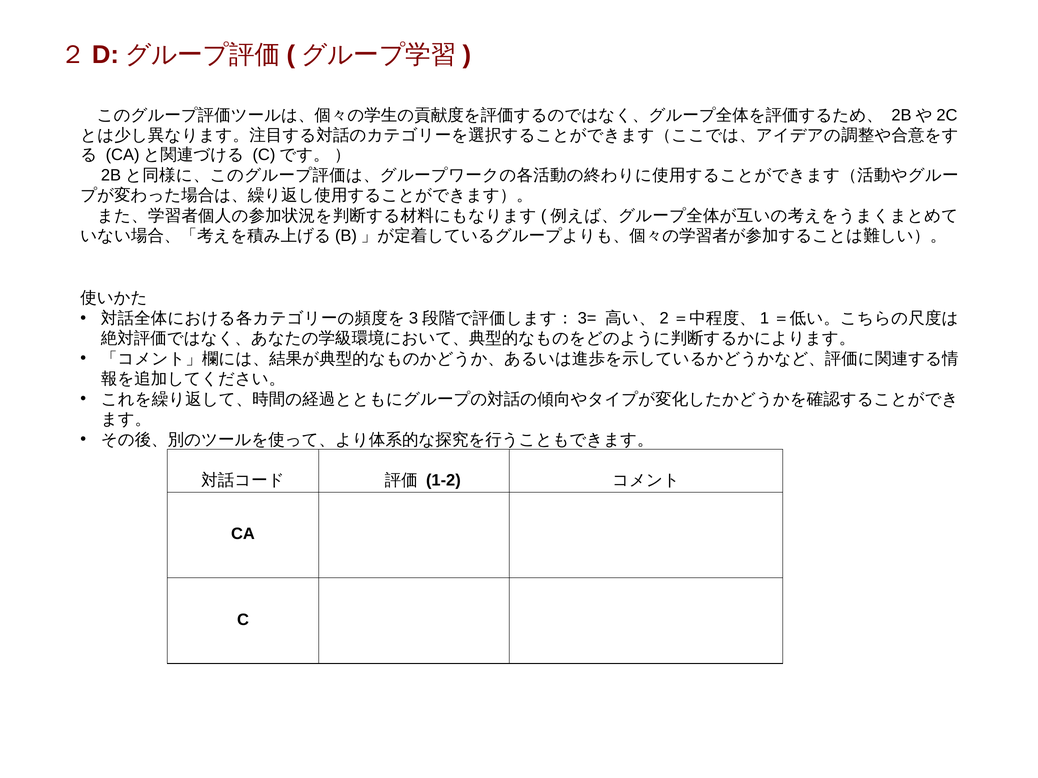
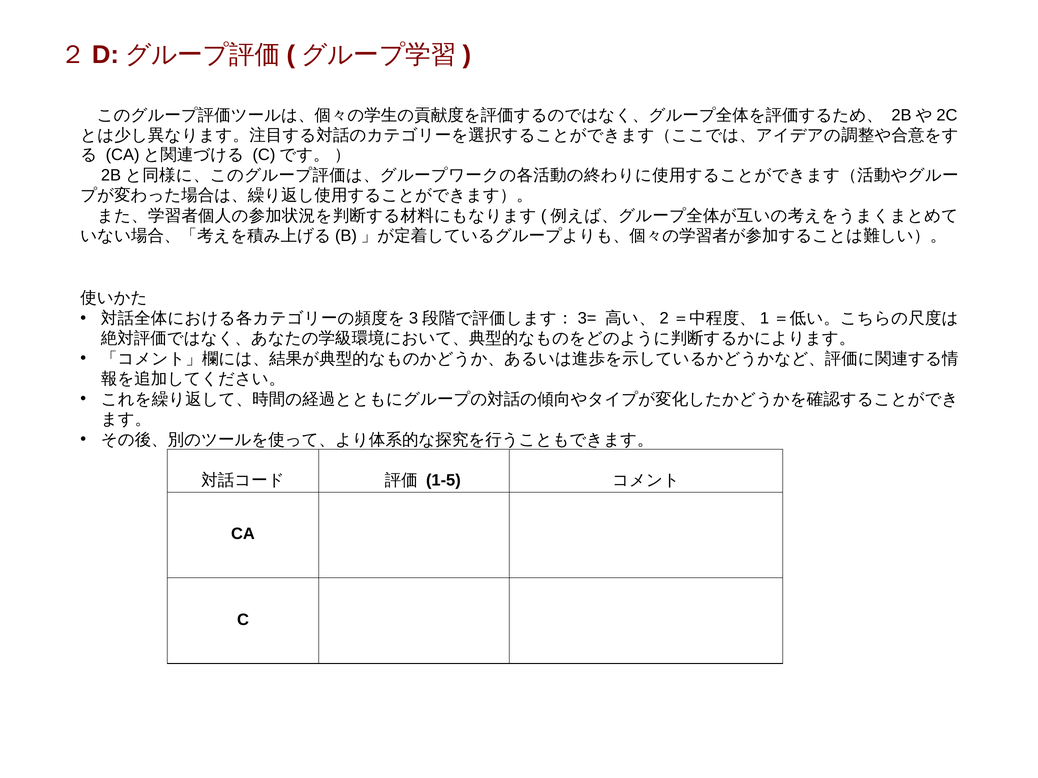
1-2: 1-2 -> 1-5 (443, 481)
